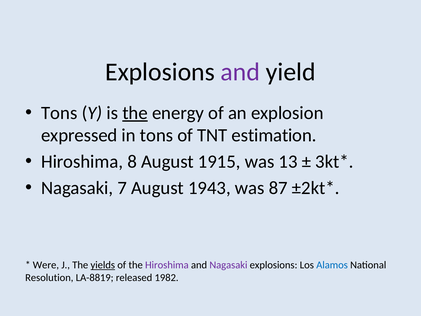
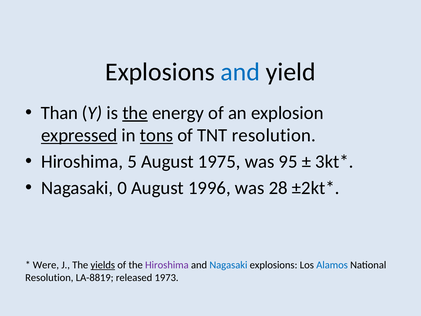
and colour: purple -> blue (240, 72)
Tons: Tons -> Than (59, 113)
expressed underline: none -> present (79, 135)
tons underline: none -> present (157, 135)
TNT estimation: estimation -> resolution (274, 135)
8: 8 -> 5 (132, 162)
1915: 1915 -> 1975 (219, 162)
13: 13 -> 95 (288, 162)
7: 7 -> 0 (122, 188)
1943: 1943 -> 1996 (209, 188)
87: 87 -> 28 (278, 188)
Nagasaki colour: purple -> blue (228, 265)
1982: 1982 -> 1973 (167, 277)
